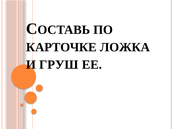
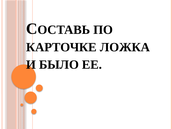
ГРУШ: ГРУШ -> БЫЛО (59, 65)
